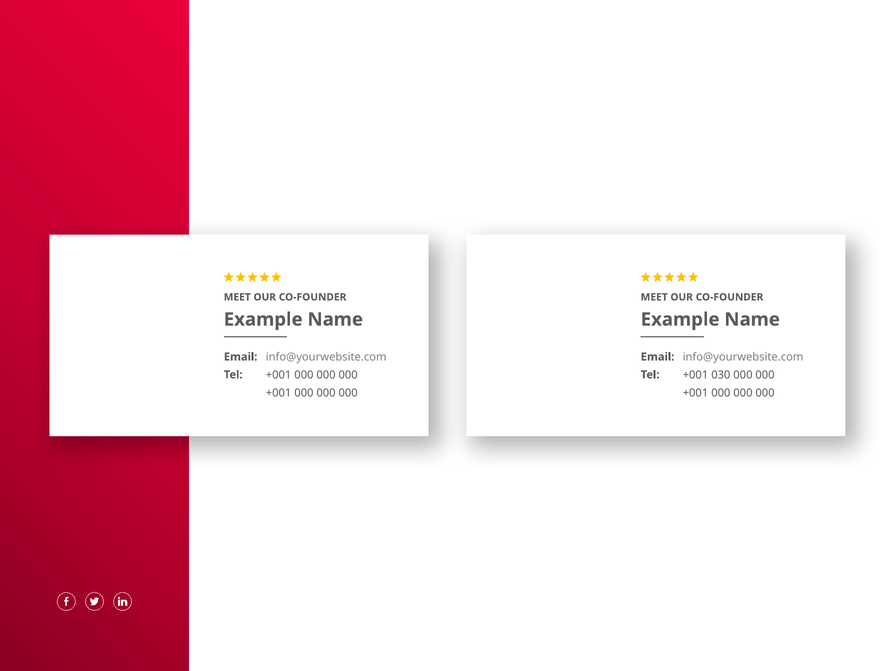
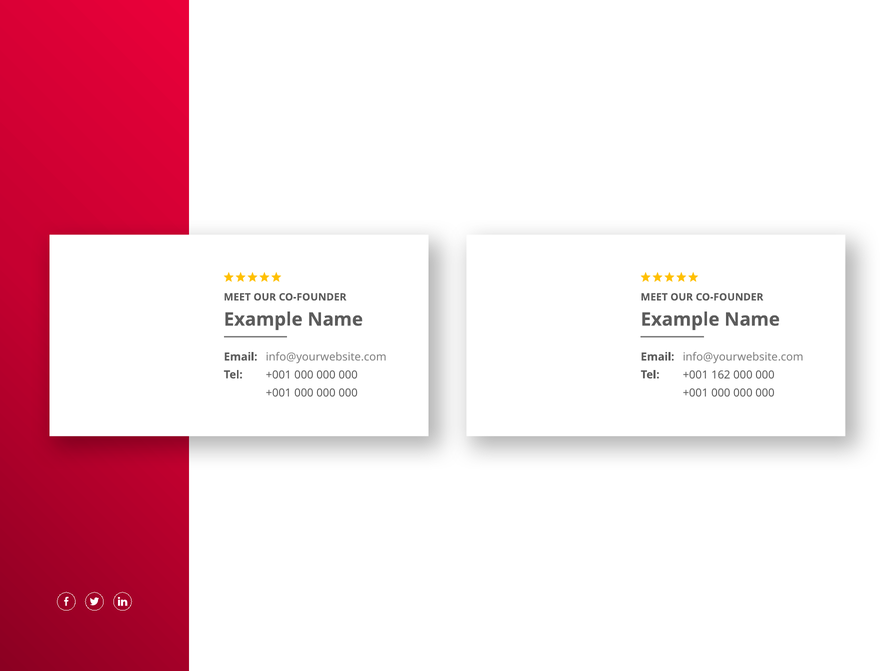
030: 030 -> 162 (721, 375)
